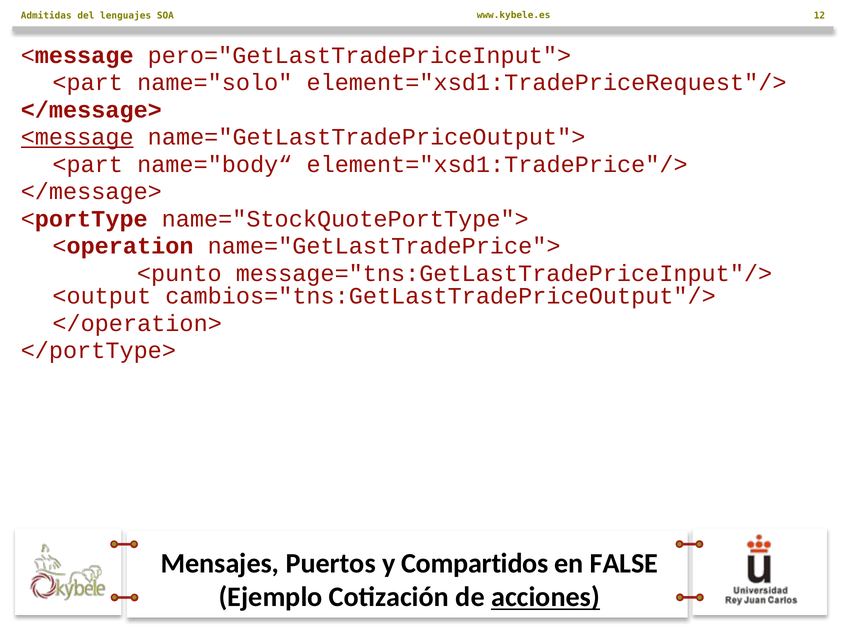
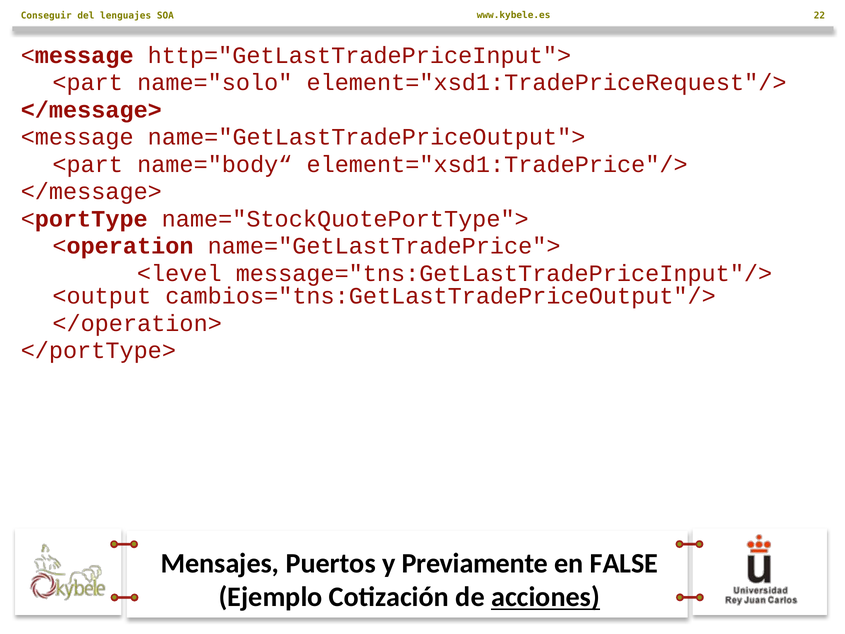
Admitidas: Admitidas -> Conseguir (46, 16)
12: 12 -> 22 (819, 16)
pero="GetLastTradePriceInput">: pero="GetLastTradePriceInput"> -> http="GetLastTradePriceInput"> (359, 55)
<message underline: present -> none (77, 137)
<punto: <punto -> <level (179, 273)
Compartidos: Compartidos -> Previamente (475, 563)
